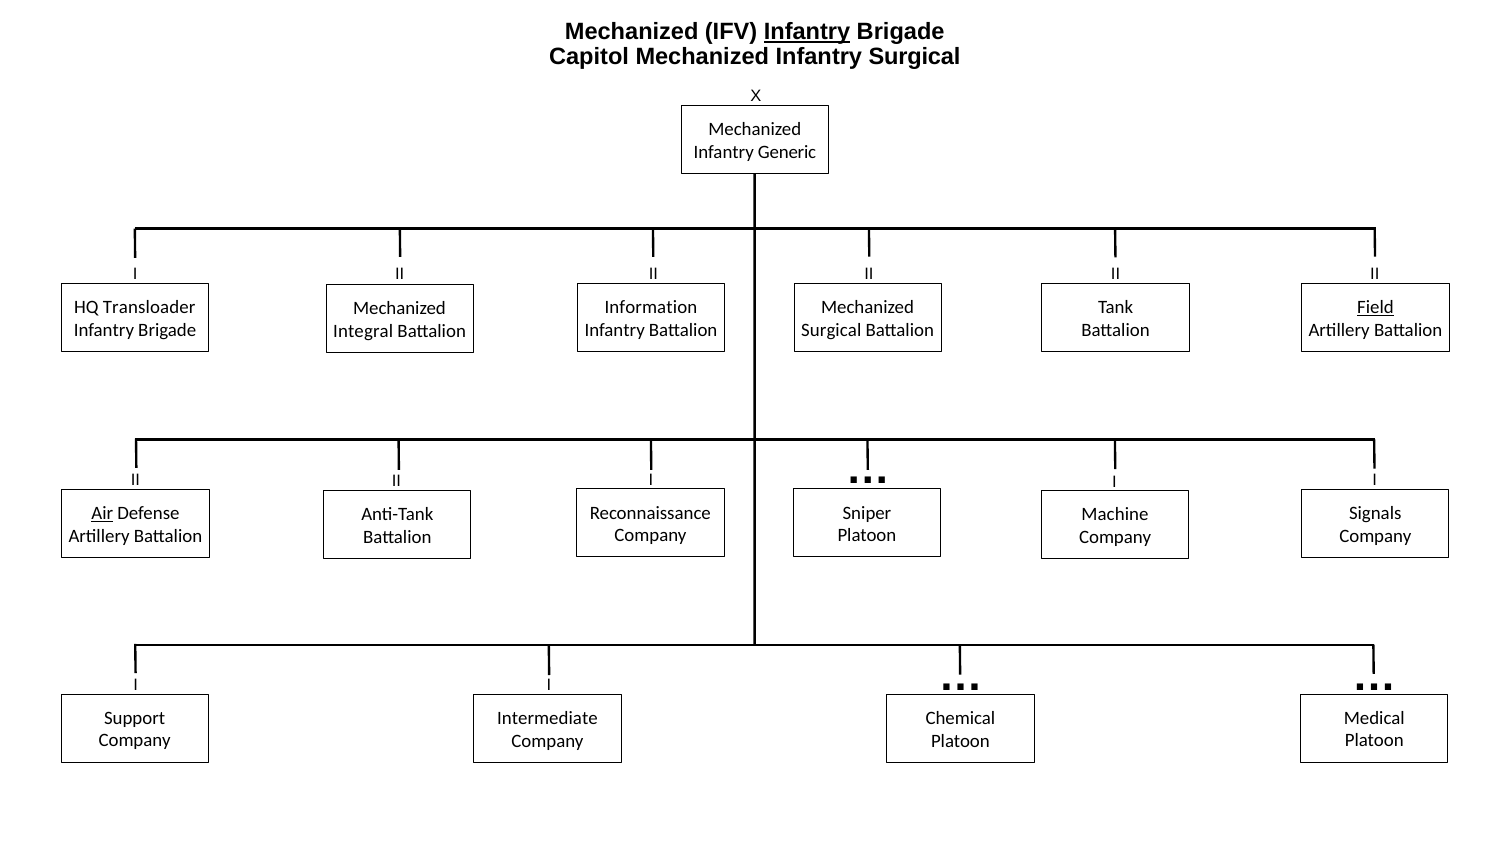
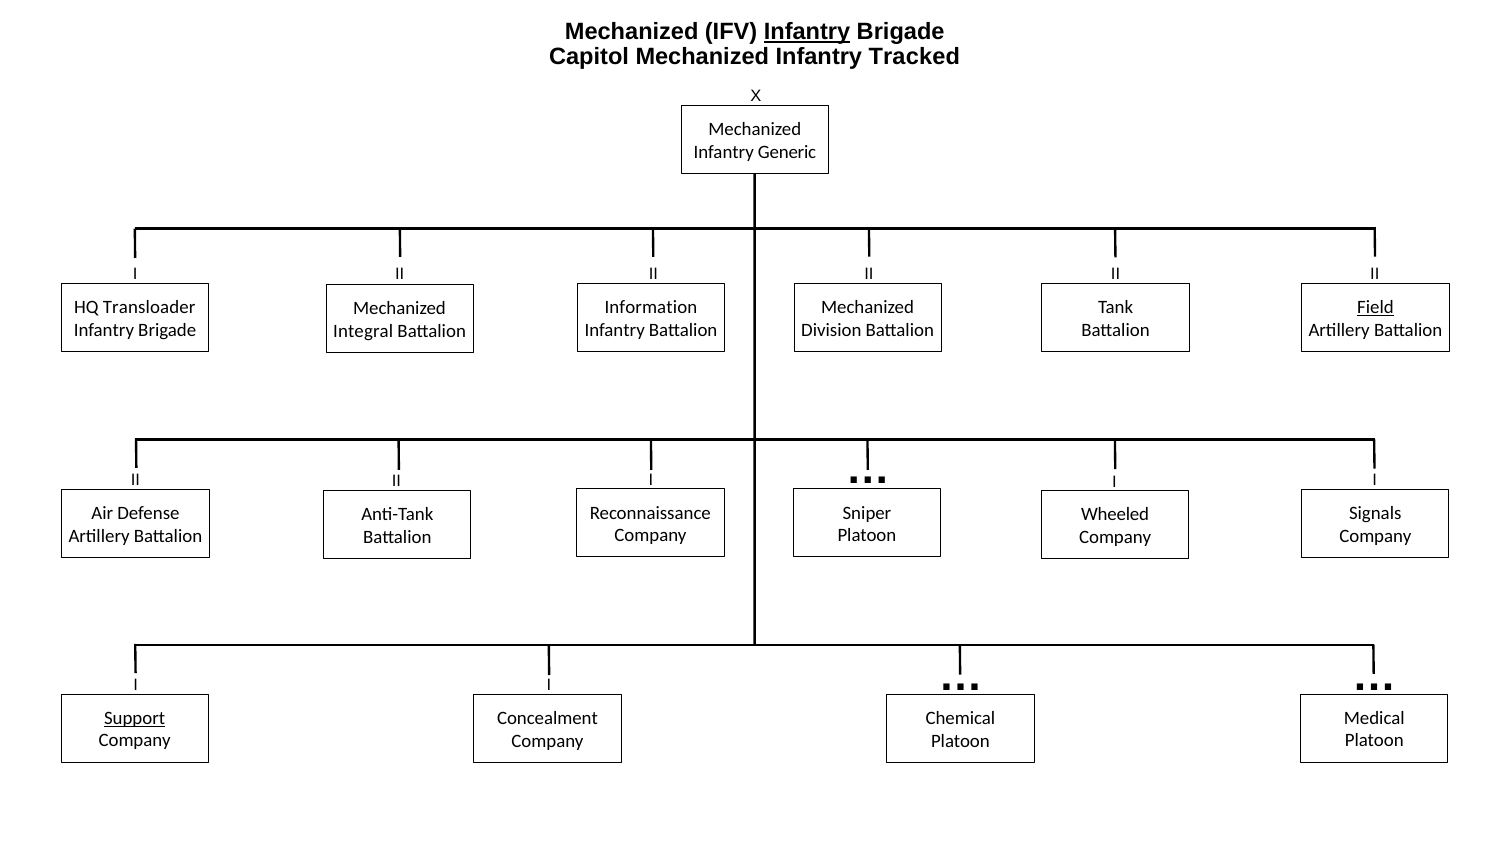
Infantry Surgical: Surgical -> Tracked (914, 57)
Surgical: Surgical -> Division (831, 330)
Air underline: present -> none (102, 514)
Machine: Machine -> Wheeled (1115, 515)
Support underline: none -> present (135, 718)
Intermediate: Intermediate -> Concealment (547, 719)
